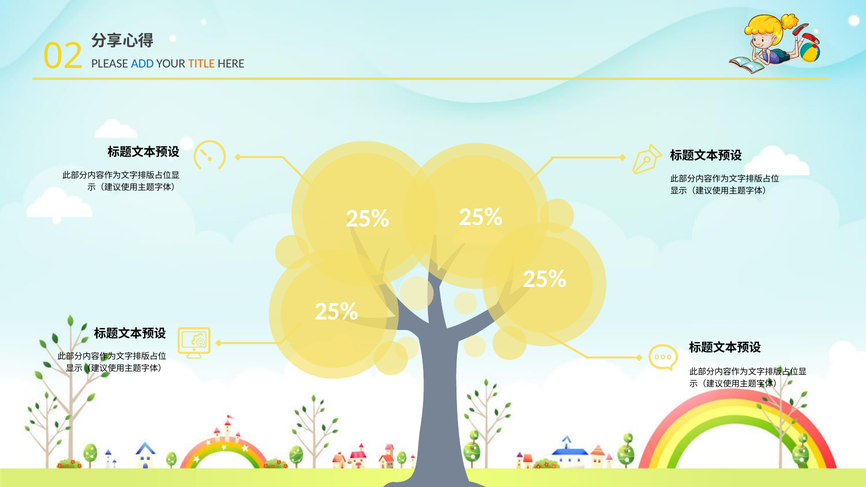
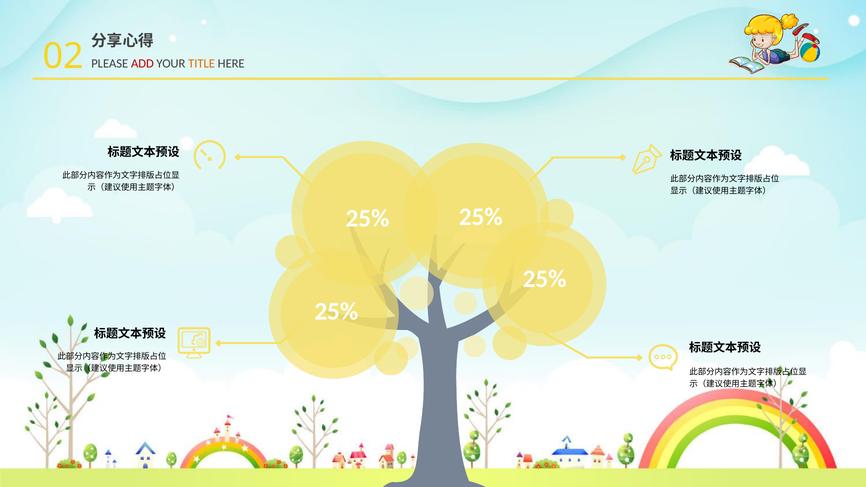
ADD colour: blue -> red (142, 63)
